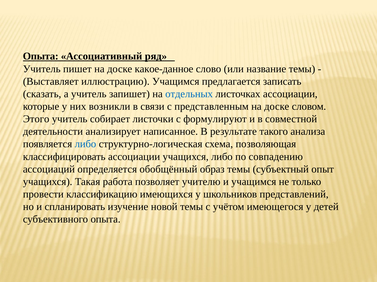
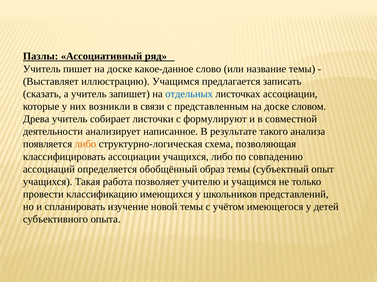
Опыта: Опыта -> Пазлы (41, 56)
Этого: Этого -> Древа (36, 119)
либо colour: blue -> orange (85, 144)
